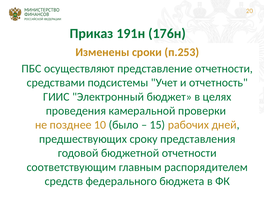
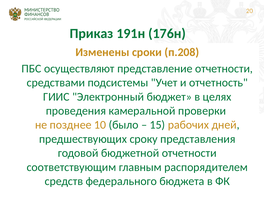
п.253: п.253 -> п.208 (182, 52)
